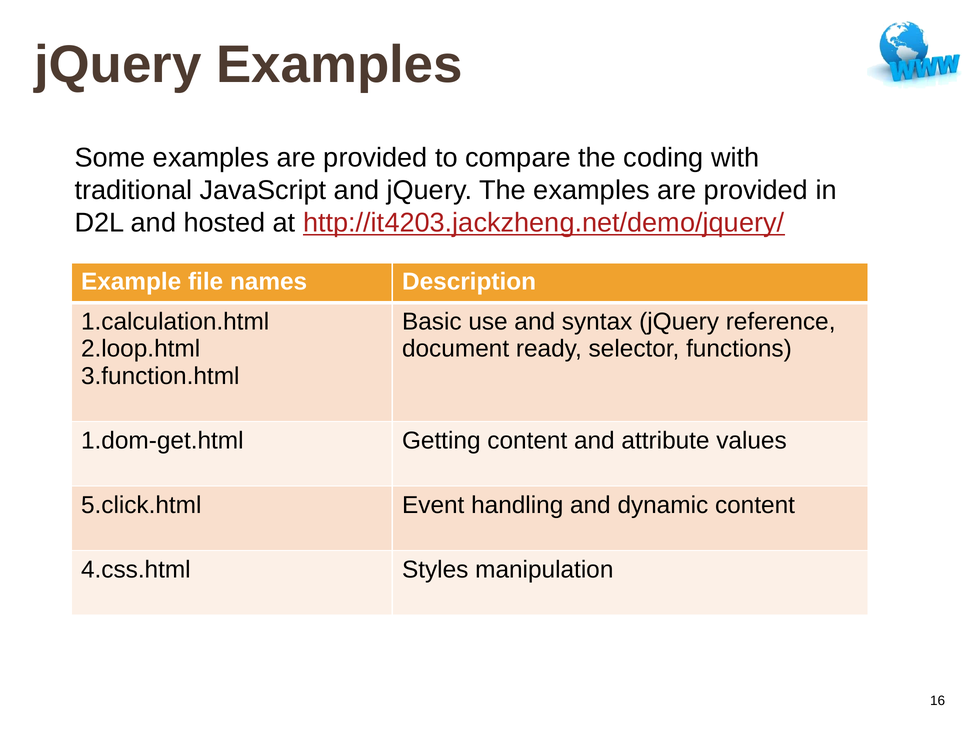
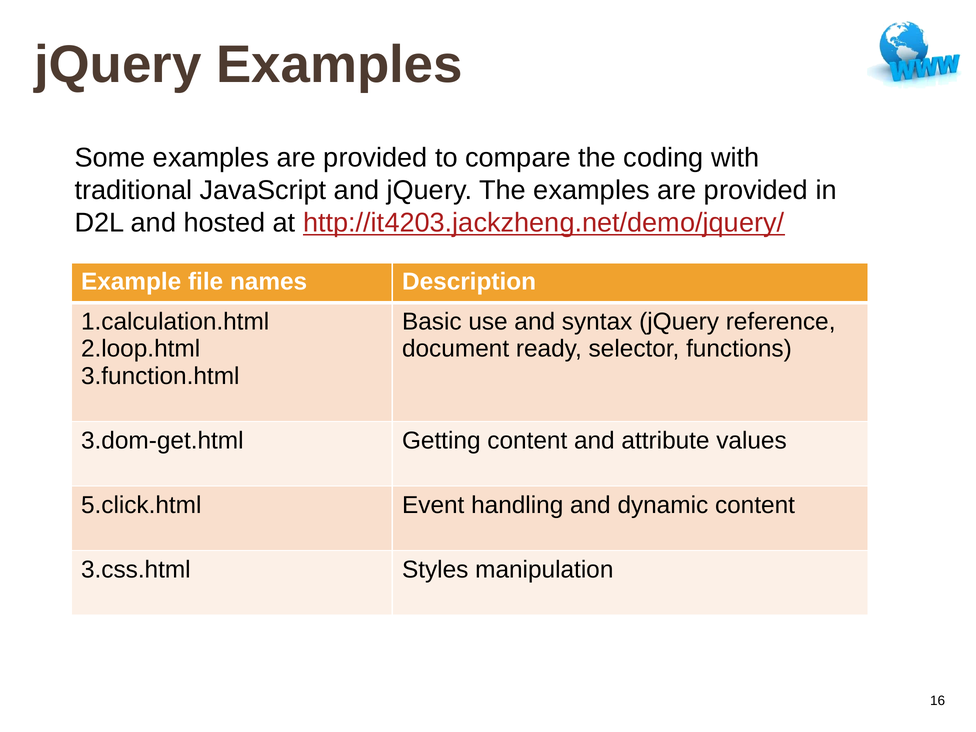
1.dom-get.html: 1.dom-get.html -> 3.dom-get.html (162, 441)
4.css.html: 4.css.html -> 3.css.html (136, 569)
